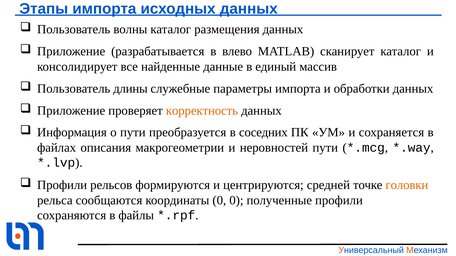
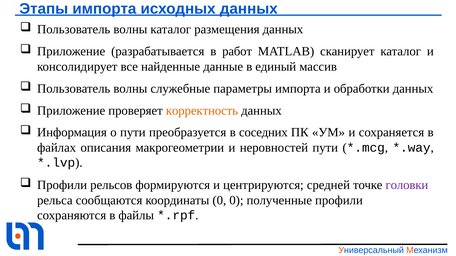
влево: влево -> работ (237, 51)
длины: длины -> волны (130, 89)
головки colour: orange -> purple (407, 185)
